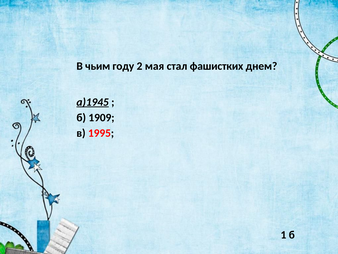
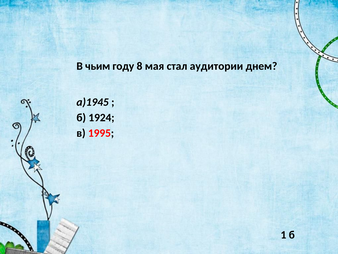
2: 2 -> 8 (140, 66)
фашистких: фашистких -> аудитории (216, 66)
а)1945 underline: present -> none (93, 102)
1909: 1909 -> 1924 (101, 117)
